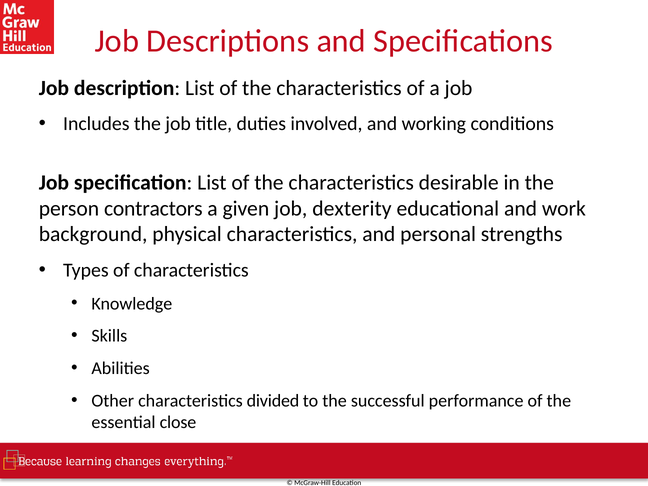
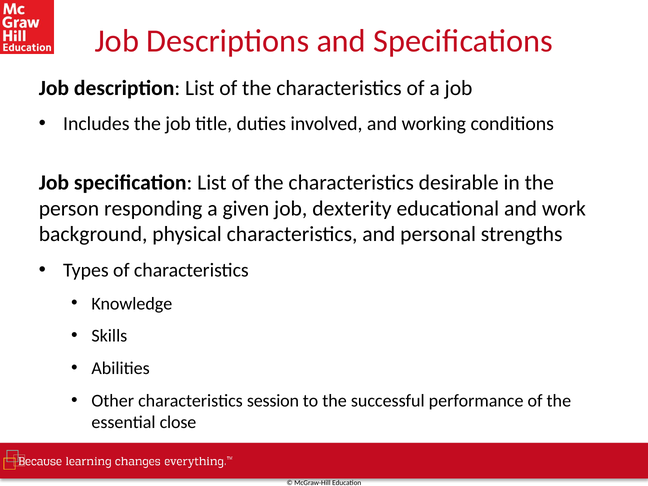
contractors: contractors -> responding (153, 208)
divided: divided -> session (273, 401)
